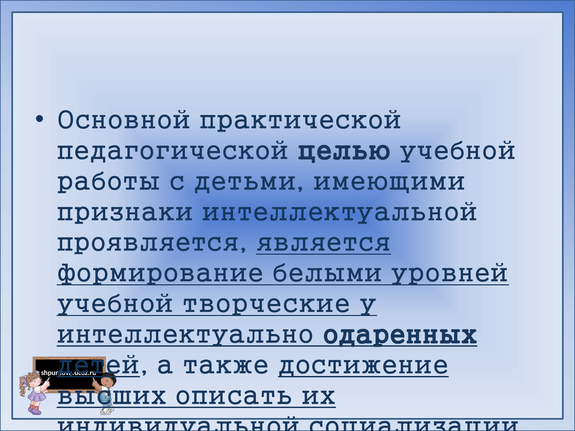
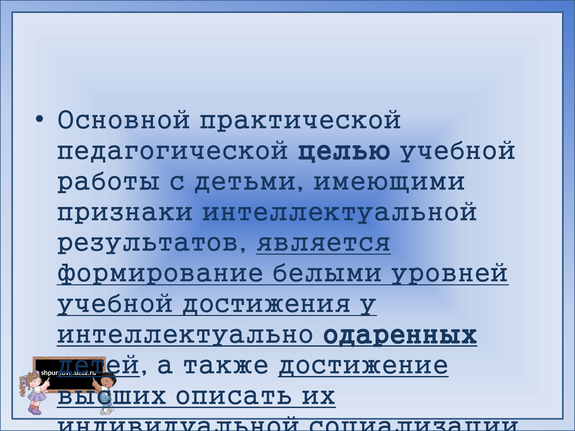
проявляется: проявляется -> результатов (152, 243)
творческие: творческие -> достижения (267, 304)
